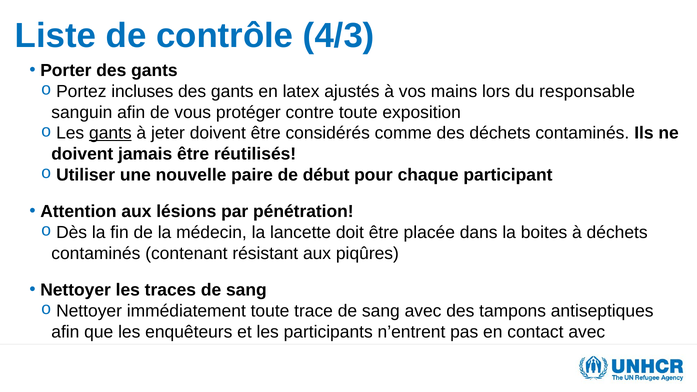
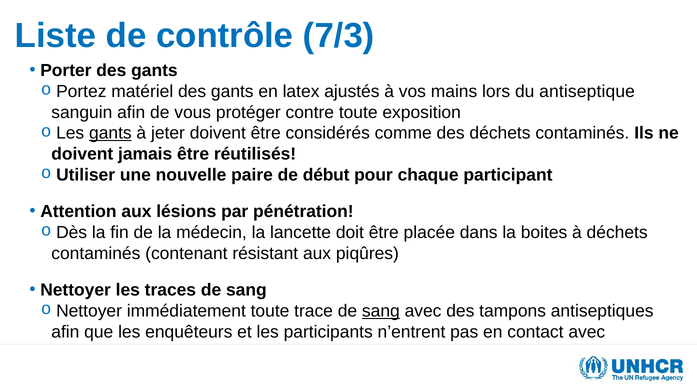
4/3: 4/3 -> 7/3 (339, 36)
incluses: incluses -> matériel (142, 91)
responsable: responsable -> antiseptique (587, 91)
sang underline: none -> present (381, 311)
